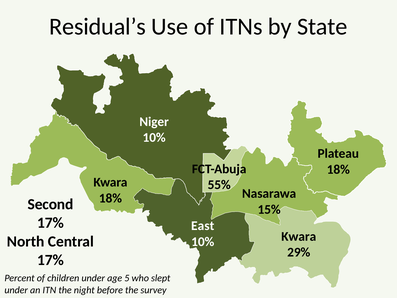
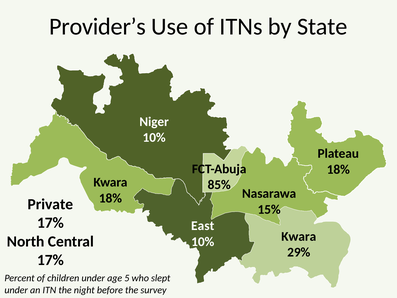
Residual’s: Residual’s -> Provider’s (98, 27)
55%: 55% -> 85% (219, 185)
Second: Second -> Private (50, 204)
